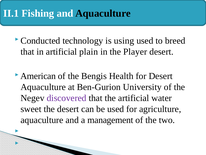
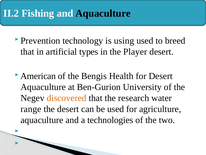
II.1: II.1 -> II.2 (11, 13)
Conducted: Conducted -> Prevention (40, 41)
plain: plain -> types (89, 52)
discovered colour: purple -> orange (67, 98)
the artificial: artificial -> research (134, 98)
sweet: sweet -> range (31, 109)
management: management -> technologies (110, 120)
